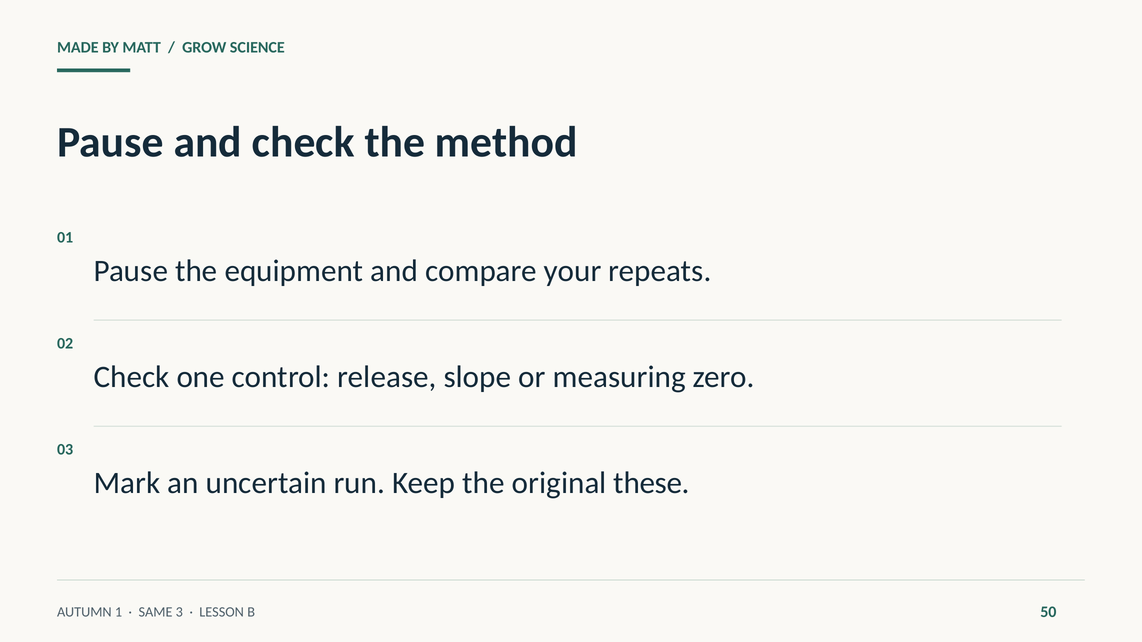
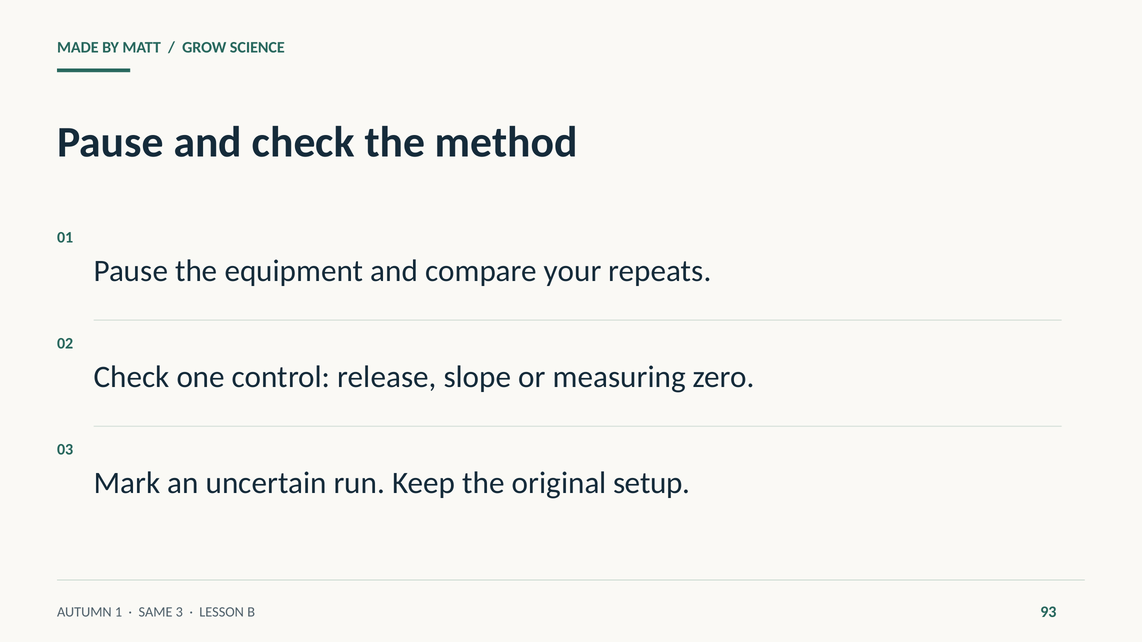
these: these -> setup (652, 483)
50: 50 -> 93 (1048, 612)
